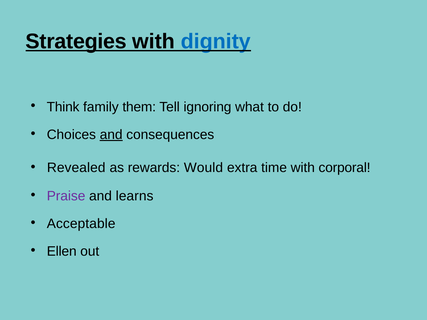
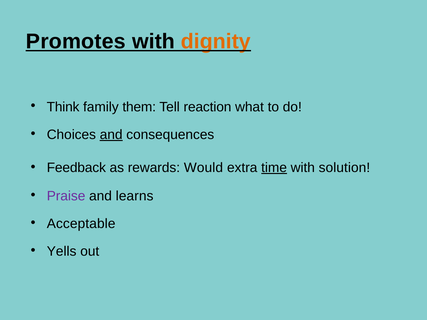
Strategies: Strategies -> Promotes (76, 41)
dignity colour: blue -> orange (216, 41)
ignoring: ignoring -> reaction (207, 107)
Revealed: Revealed -> Feedback (76, 168)
time underline: none -> present (274, 168)
corporal: corporal -> solution (344, 168)
Ellen: Ellen -> Yells (62, 252)
